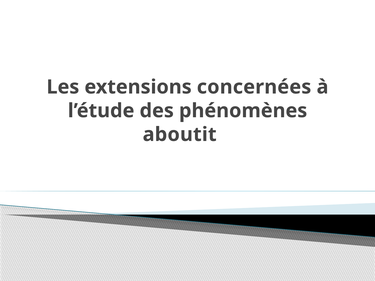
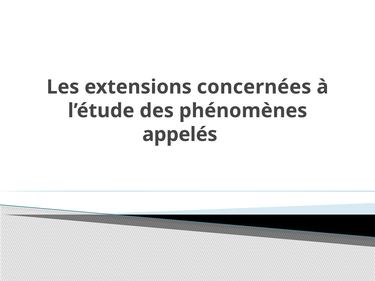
aboutit: aboutit -> appelés (180, 135)
